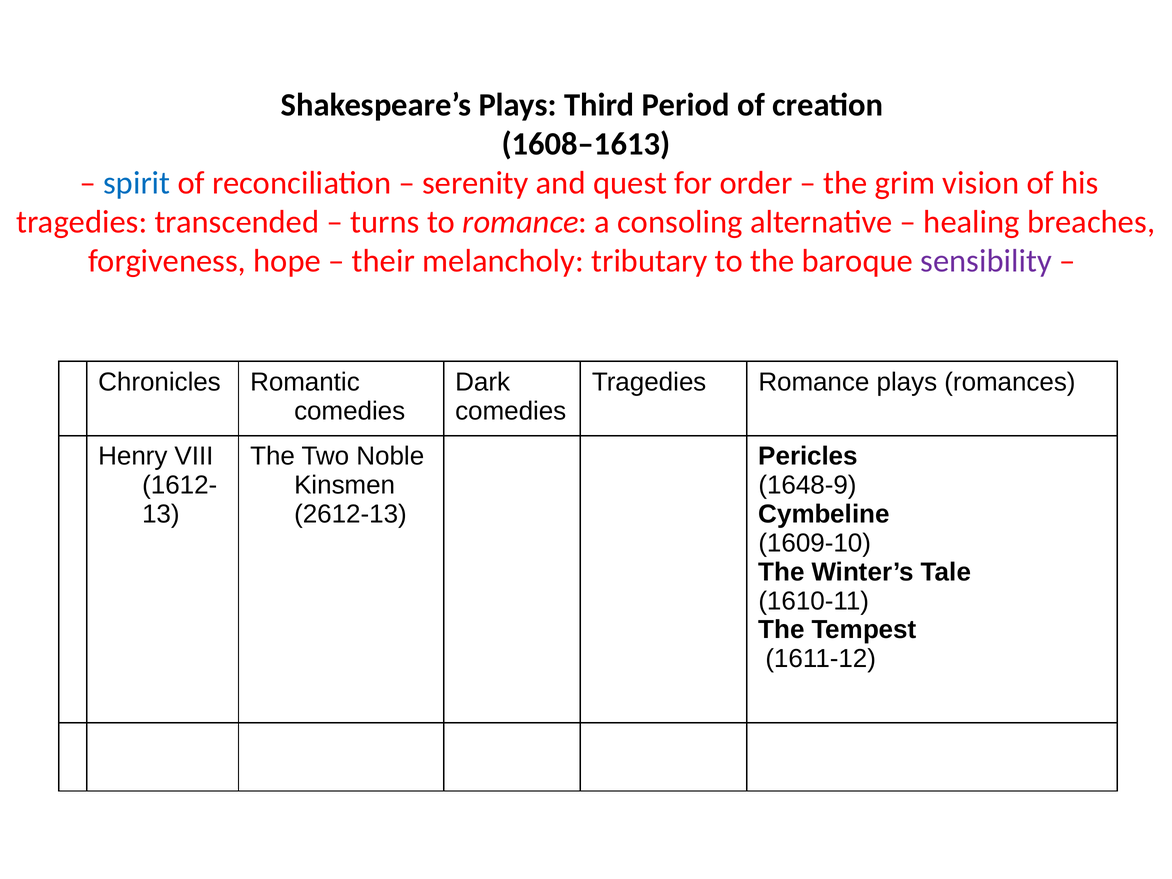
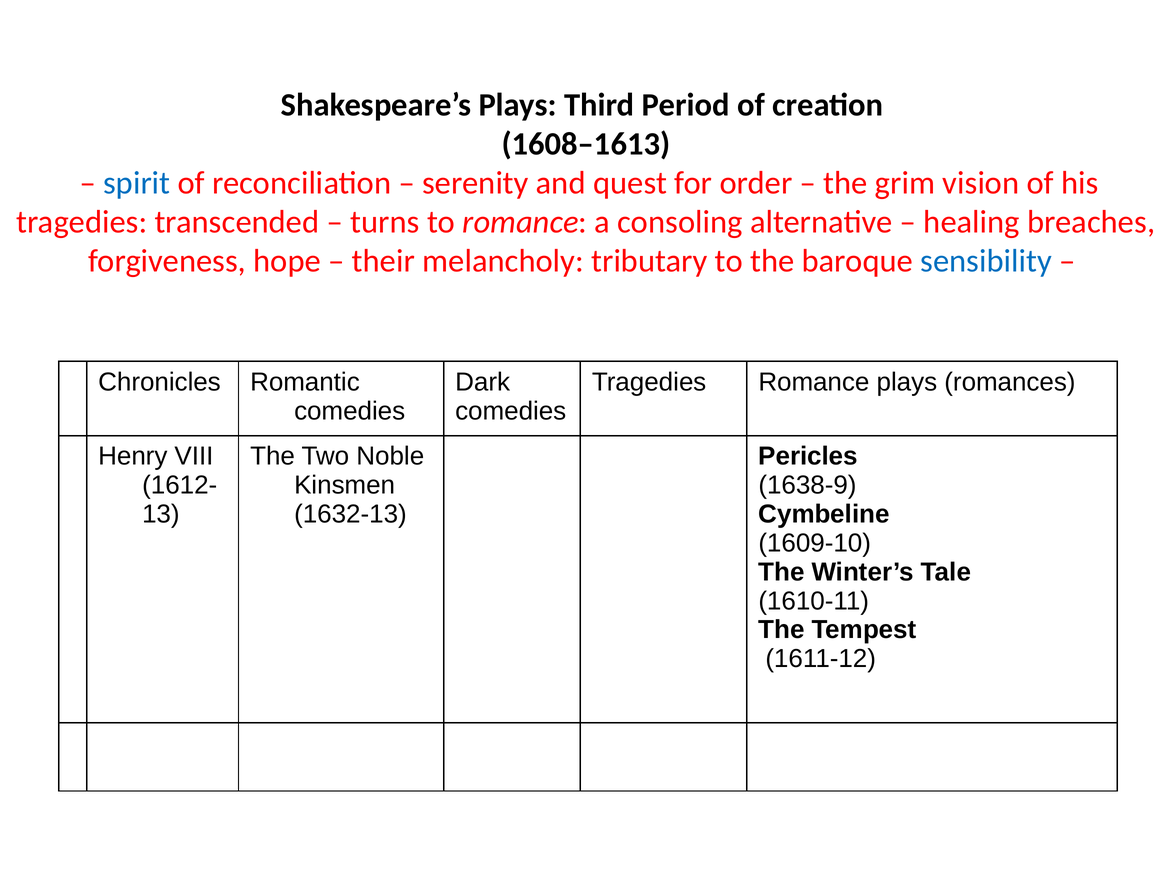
sensibility colour: purple -> blue (986, 261)
1648-9: 1648-9 -> 1638-9 (807, 485)
2612-13: 2612-13 -> 1632-13 (350, 514)
